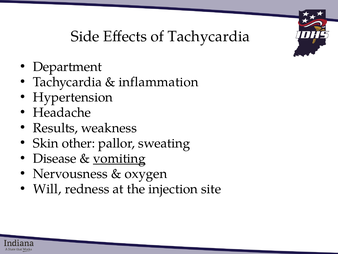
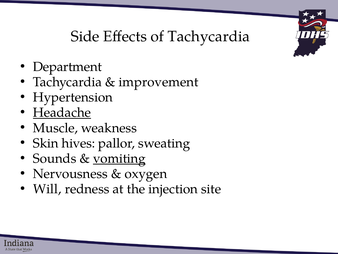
inflammation: inflammation -> improvement (159, 82)
Headache underline: none -> present (62, 112)
Results: Results -> Muscle (55, 128)
other: other -> hives (78, 143)
Disease: Disease -> Sounds (55, 158)
